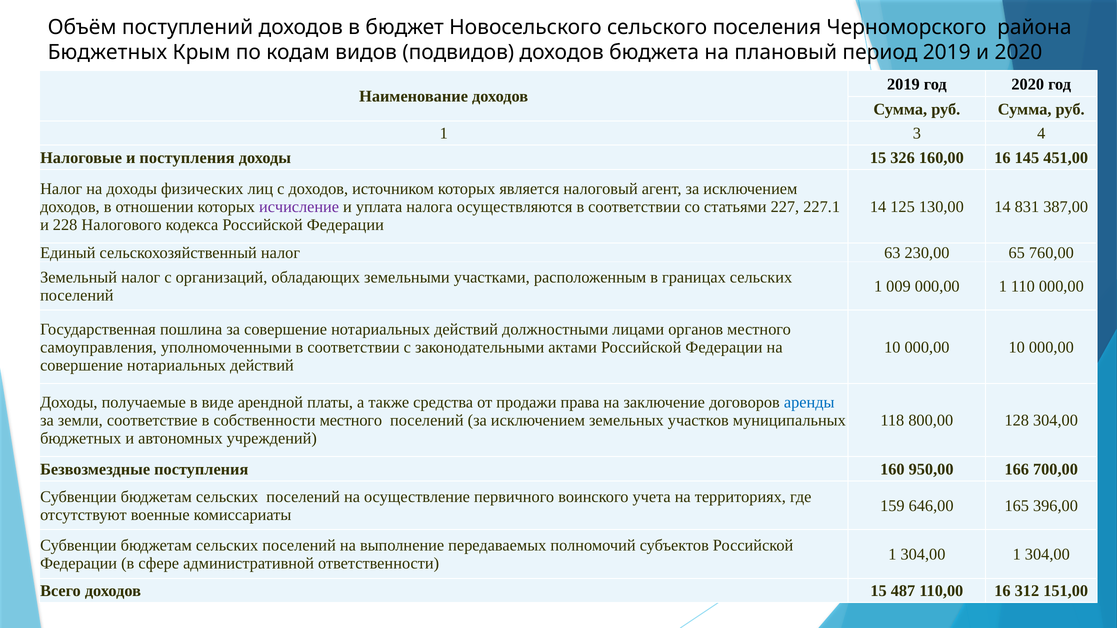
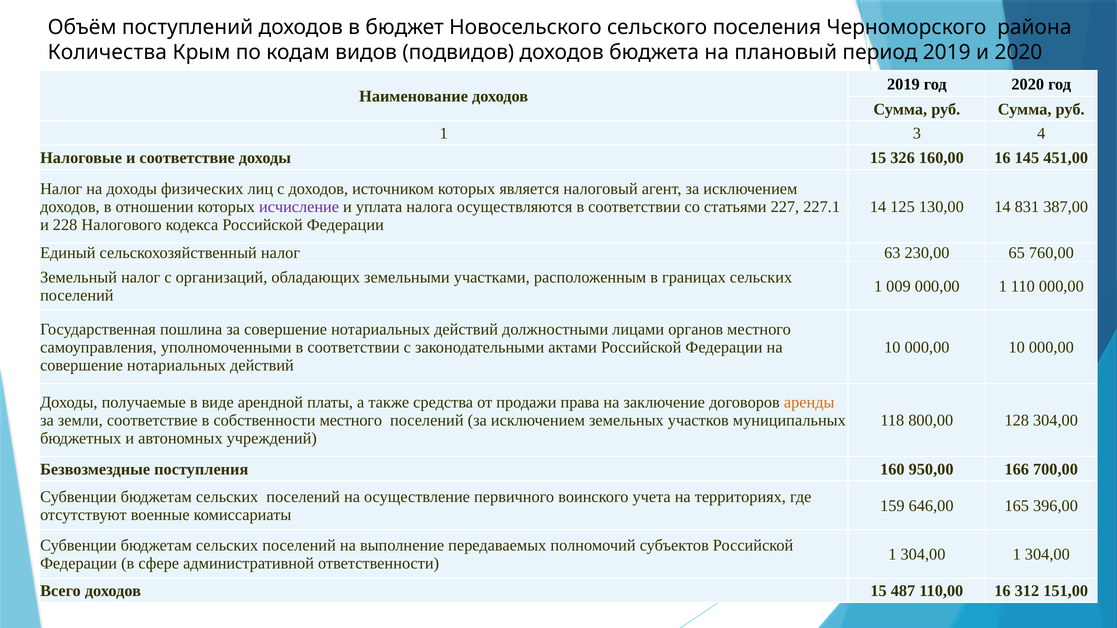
Бюджетных: Бюджетных -> Количества (107, 53)
и поступления: поступления -> соответствие (187, 158)
аренды colour: blue -> orange (809, 403)
